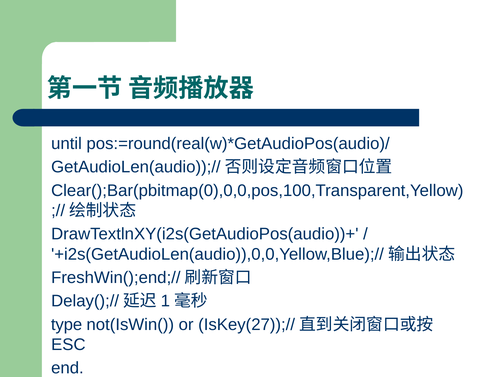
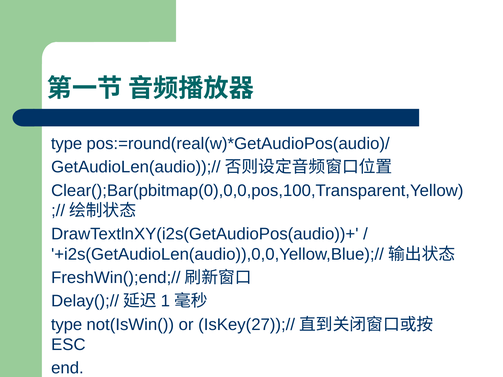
until: until -> type (67, 144)
